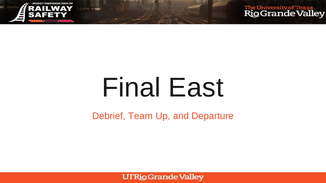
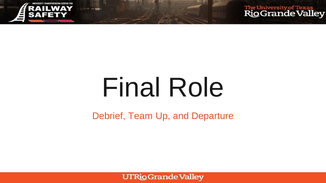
East: East -> Role (196, 88)
